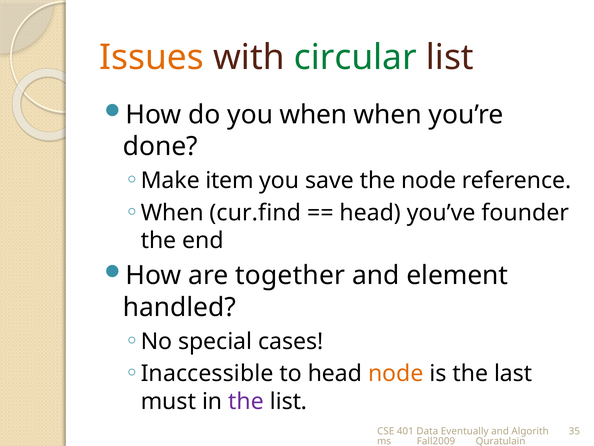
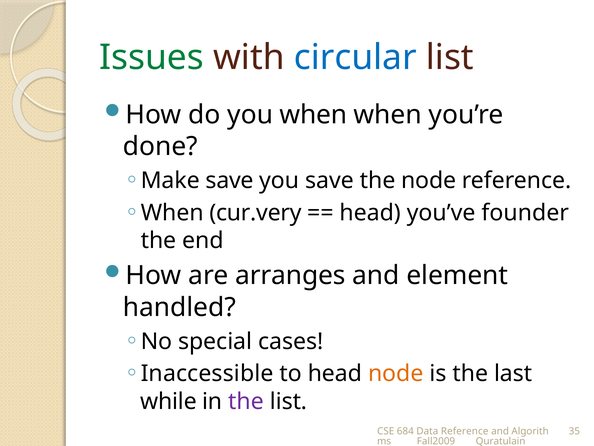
Issues colour: orange -> green (152, 57)
circular colour: green -> blue (355, 57)
Make item: item -> save (230, 180)
cur.find: cur.find -> cur.very (256, 213)
together: together -> arranges (290, 275)
must: must -> while (168, 401)
401: 401 -> 684 (405, 431)
Data Eventually: Eventually -> Reference (465, 431)
